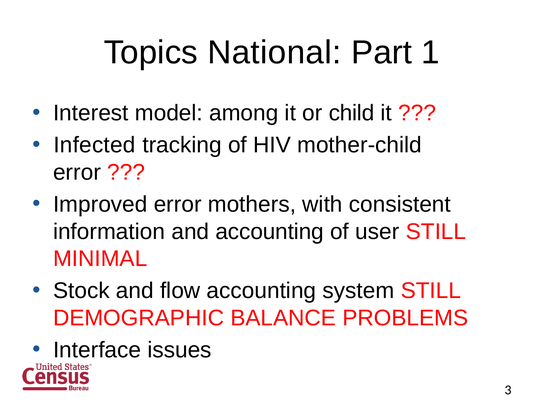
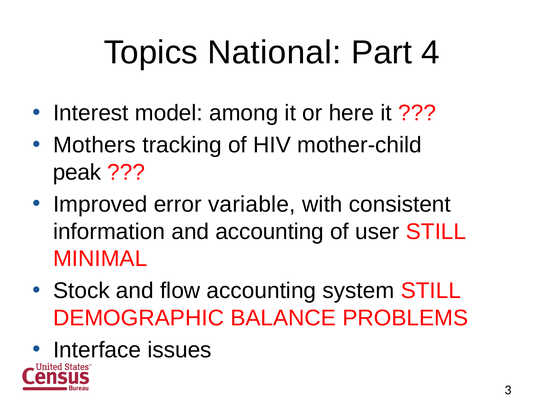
1: 1 -> 4 (431, 53)
child: child -> here (351, 113)
Infected: Infected -> Mothers (95, 145)
error: error -> peak (77, 172)
mothers: mothers -> variable (252, 204)
